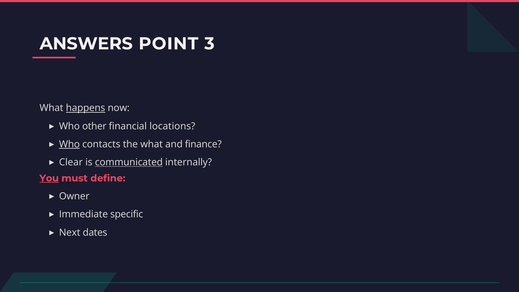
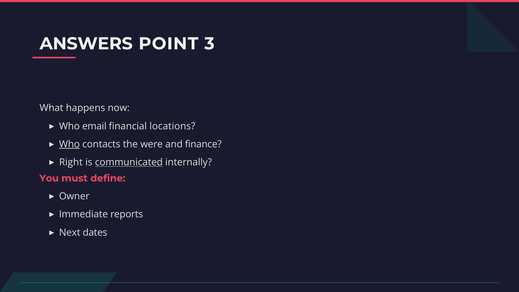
happens underline: present -> none (86, 108)
other: other -> email (94, 126)
the what: what -> were (152, 144)
Clear: Clear -> Right (71, 162)
You underline: present -> none (49, 178)
specific: specific -> reports (127, 214)
